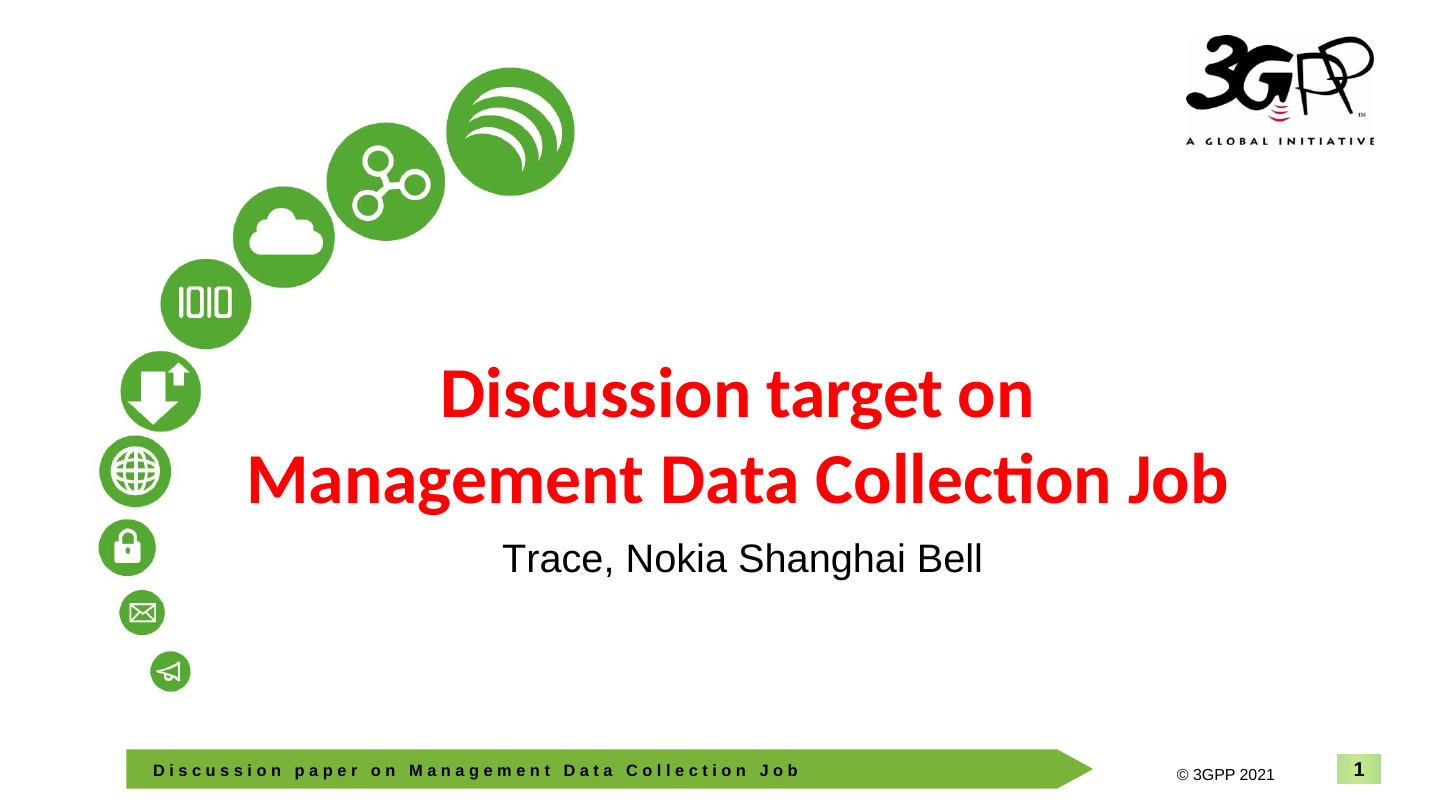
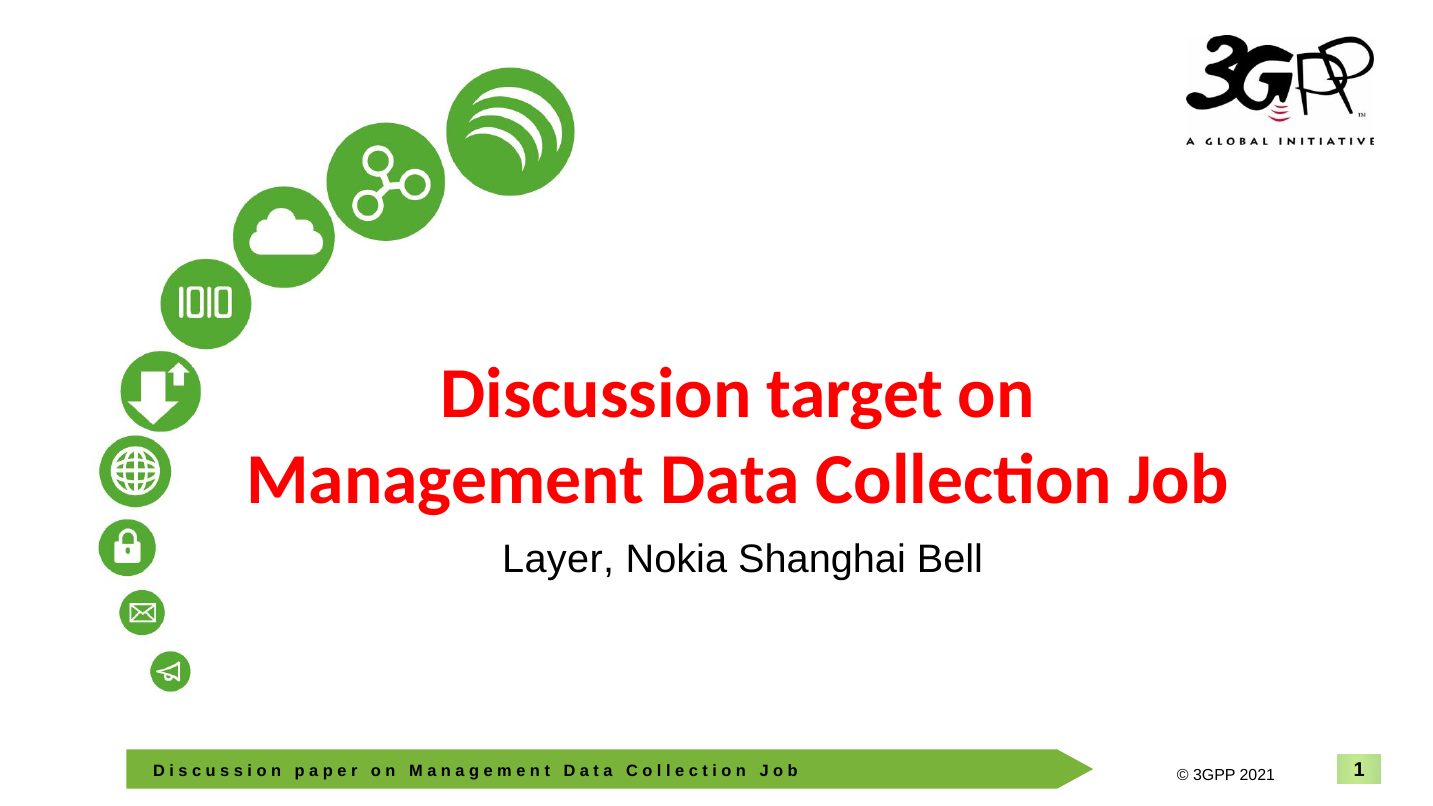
Trace: Trace -> Layer (558, 560)
